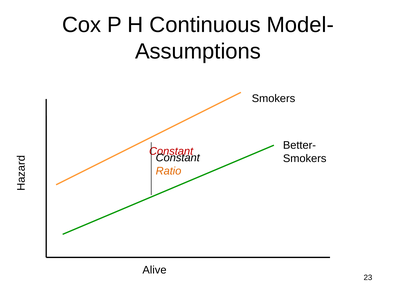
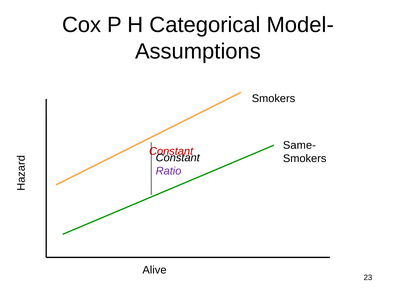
Continuous: Continuous -> Categorical (205, 25)
Better-: Better- -> Same- (299, 145)
Ratio colour: orange -> purple (169, 171)
